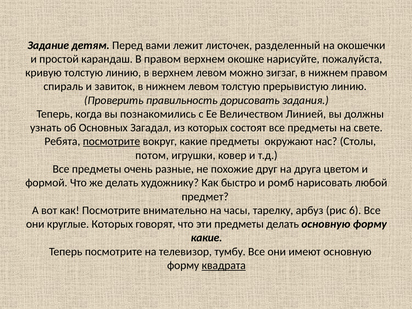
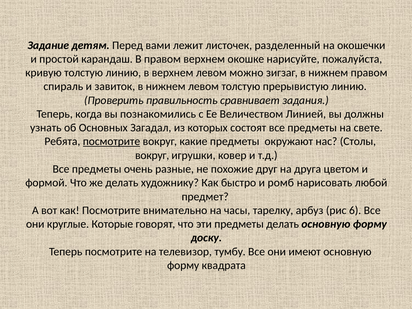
дорисовать: дорисовать -> сравнивает (250, 100)
потом: потом -> вокруг (152, 155)
круглые Которых: Которых -> Которые (112, 224)
какие: какие -> доску (206, 238)
квадрата underline: present -> none (224, 265)
